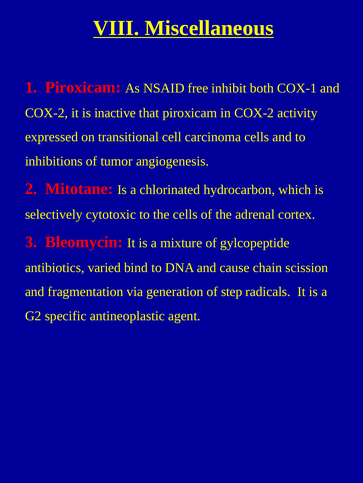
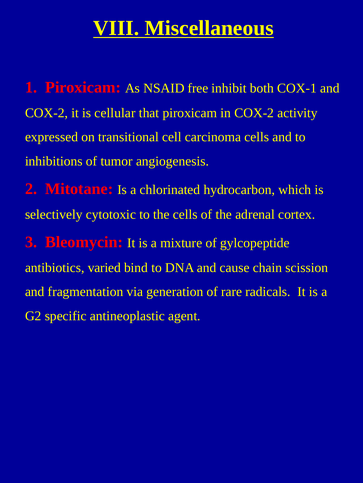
inactive: inactive -> cellular (115, 113)
step: step -> rare (232, 292)
